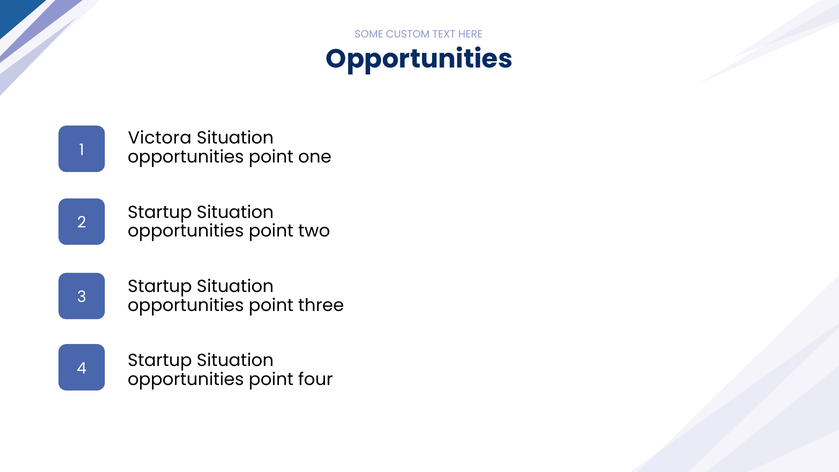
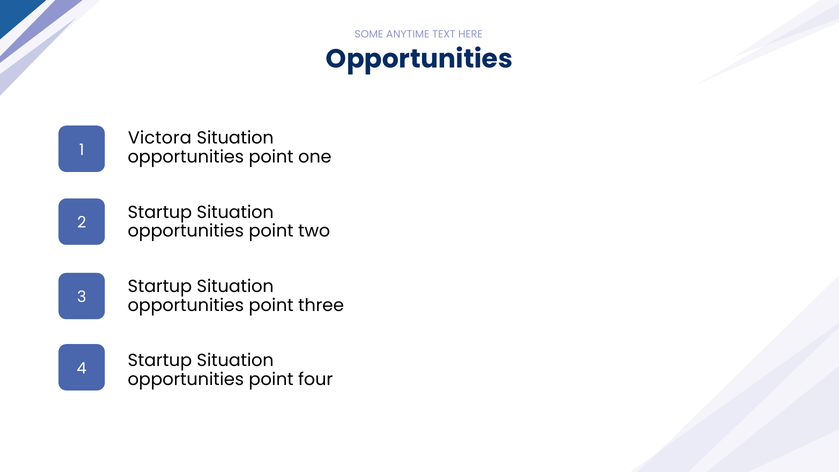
CUSTOM: CUSTOM -> ANYTIME (408, 34)
